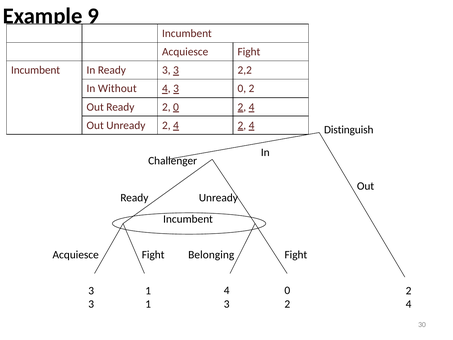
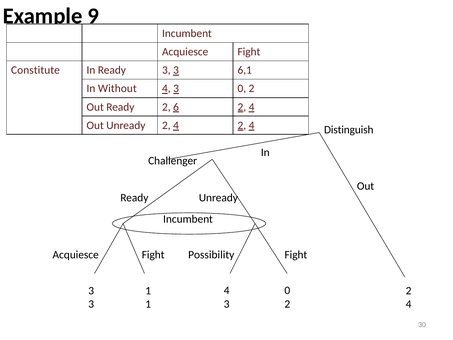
Incumbent: Incumbent -> Constitute (35, 70)
2,2: 2,2 -> 6,1 (245, 70)
2 0: 0 -> 6 (176, 107)
Belonging: Belonging -> Possibility (211, 255)
